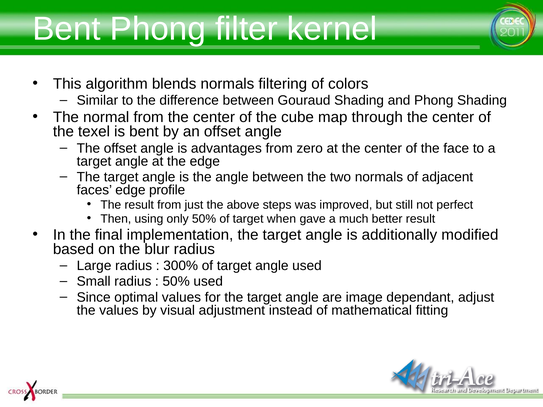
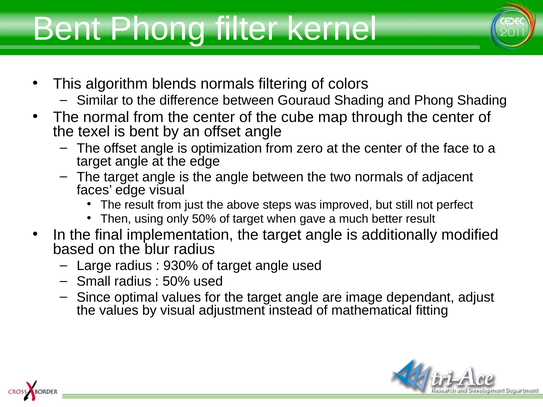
advantages: advantages -> optimization (226, 148)
edge profile: profile -> visual (167, 190)
300%: 300% -> 930% (181, 266)
